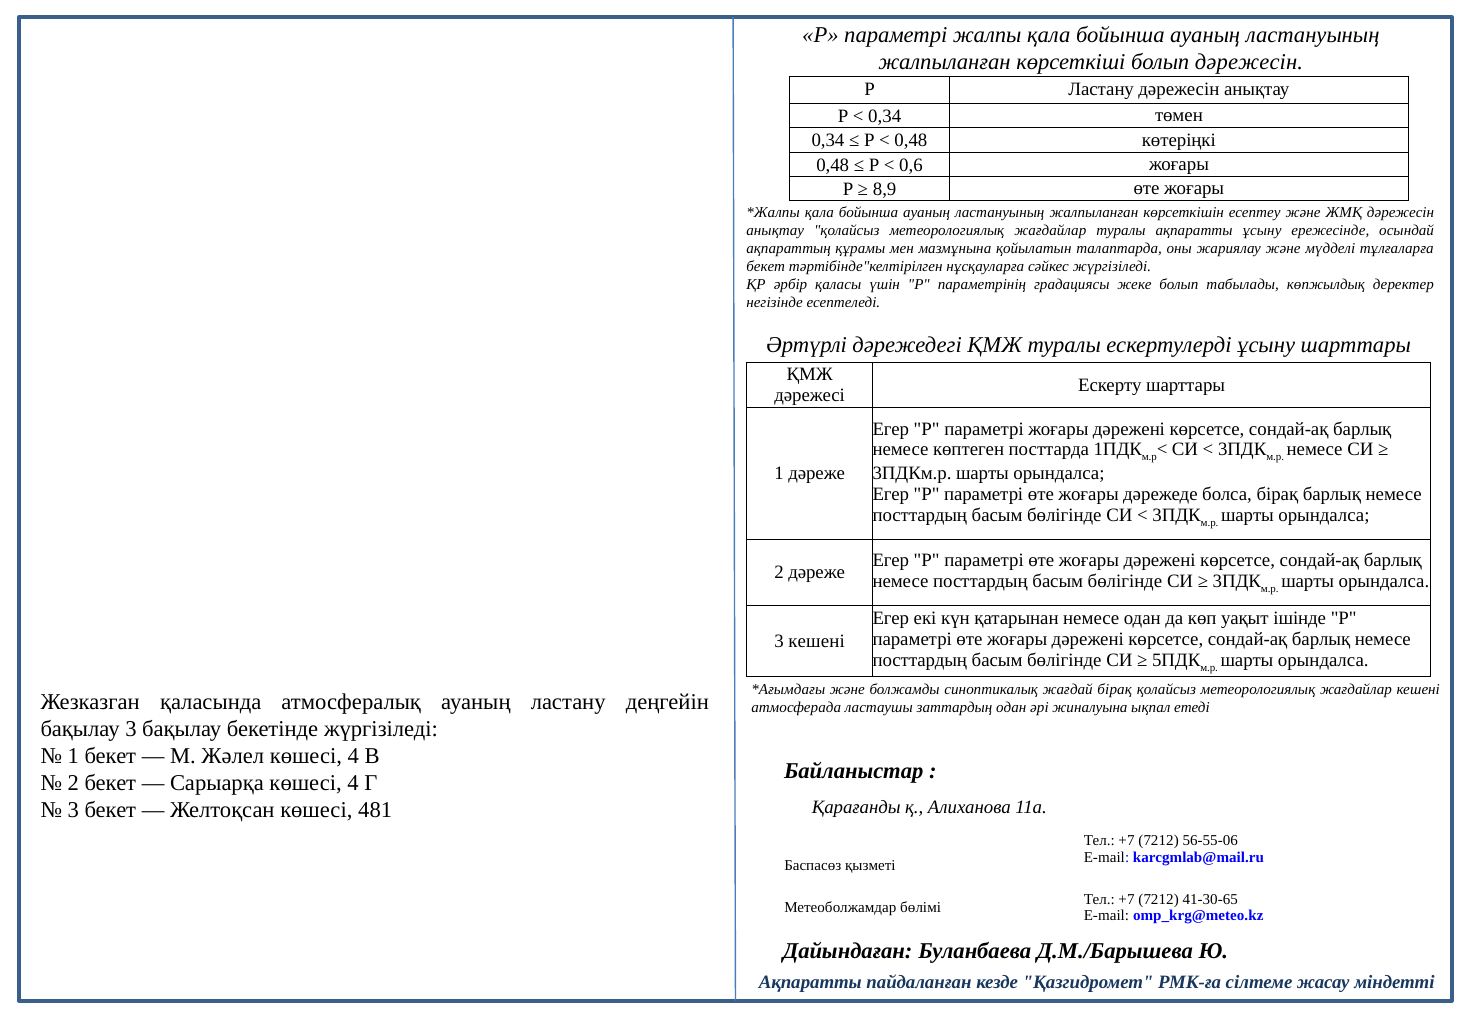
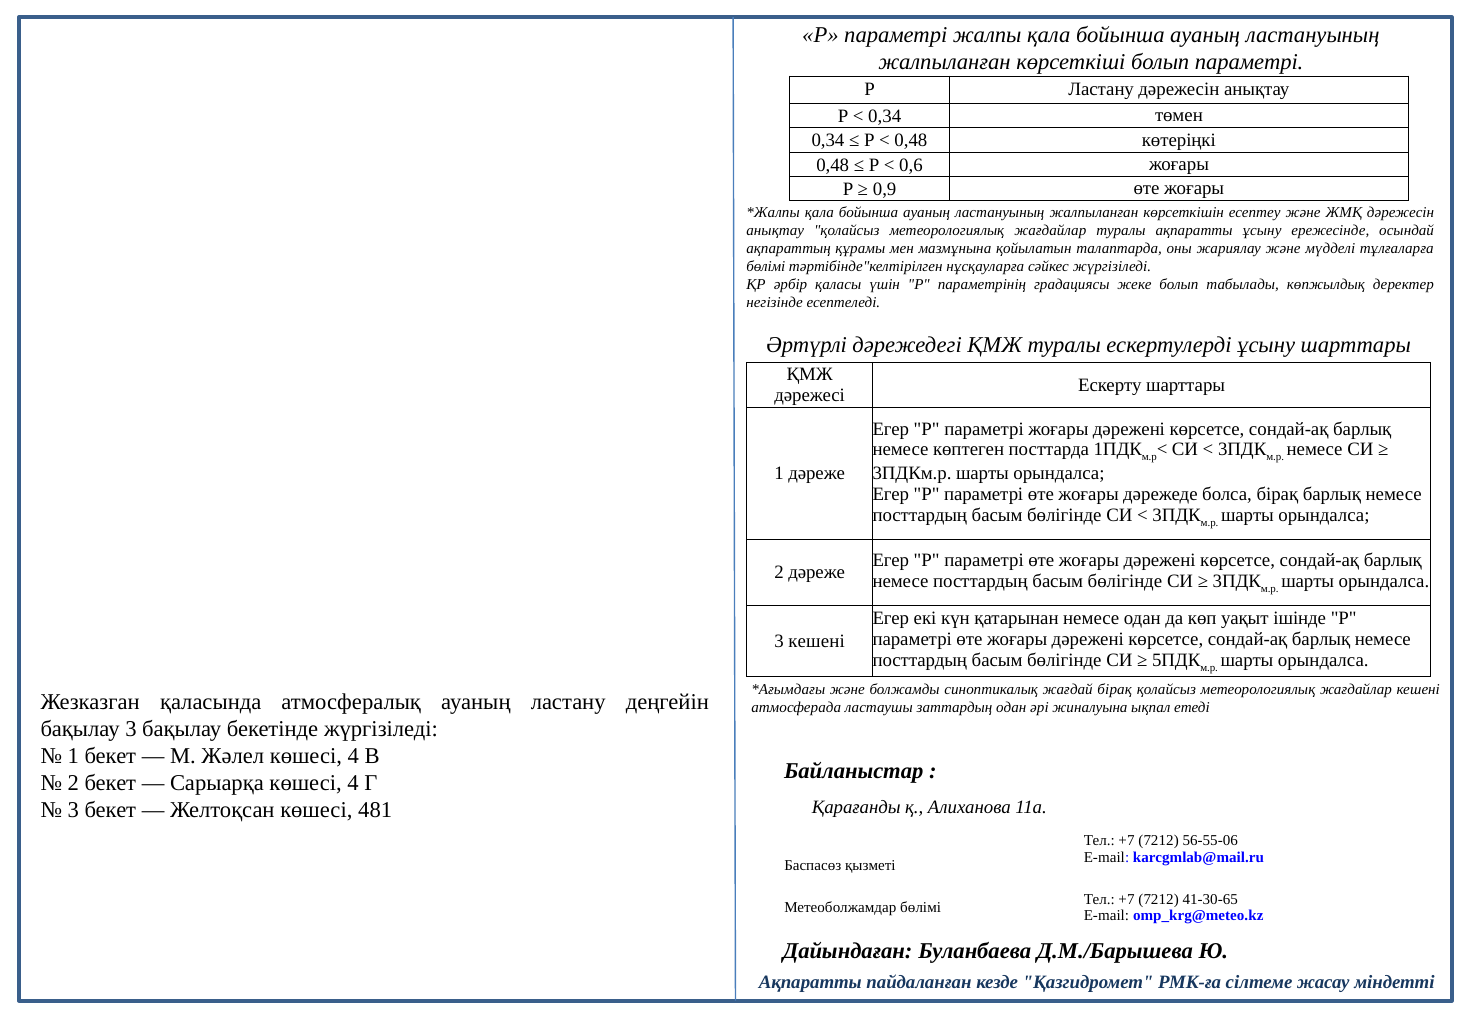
болып дәрежесін: дәрежесін -> параметрі (1249, 62)
8,9: 8,9 -> 0,9 (885, 189)
бекет: бекет -> бөлімі (766, 266)
